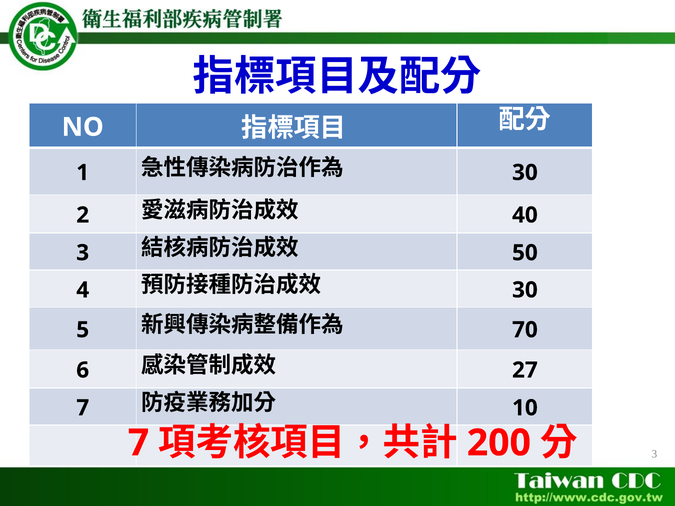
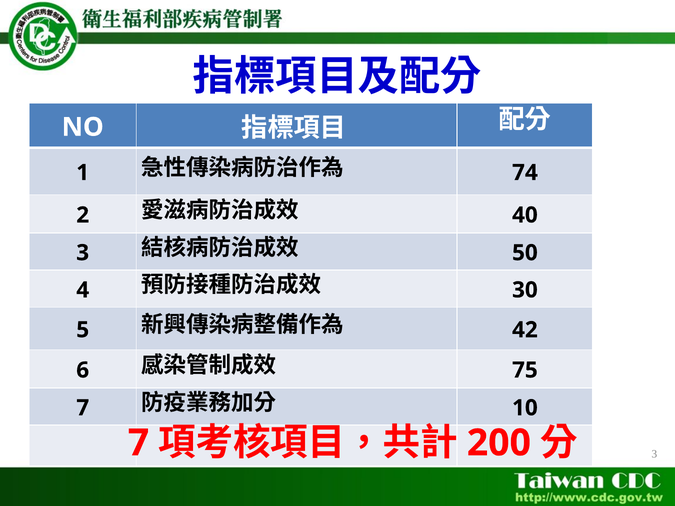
30: 30 -> 74 (525, 173)
70: 70 -> 42 (525, 330)
27: 27 -> 75 (525, 370)
